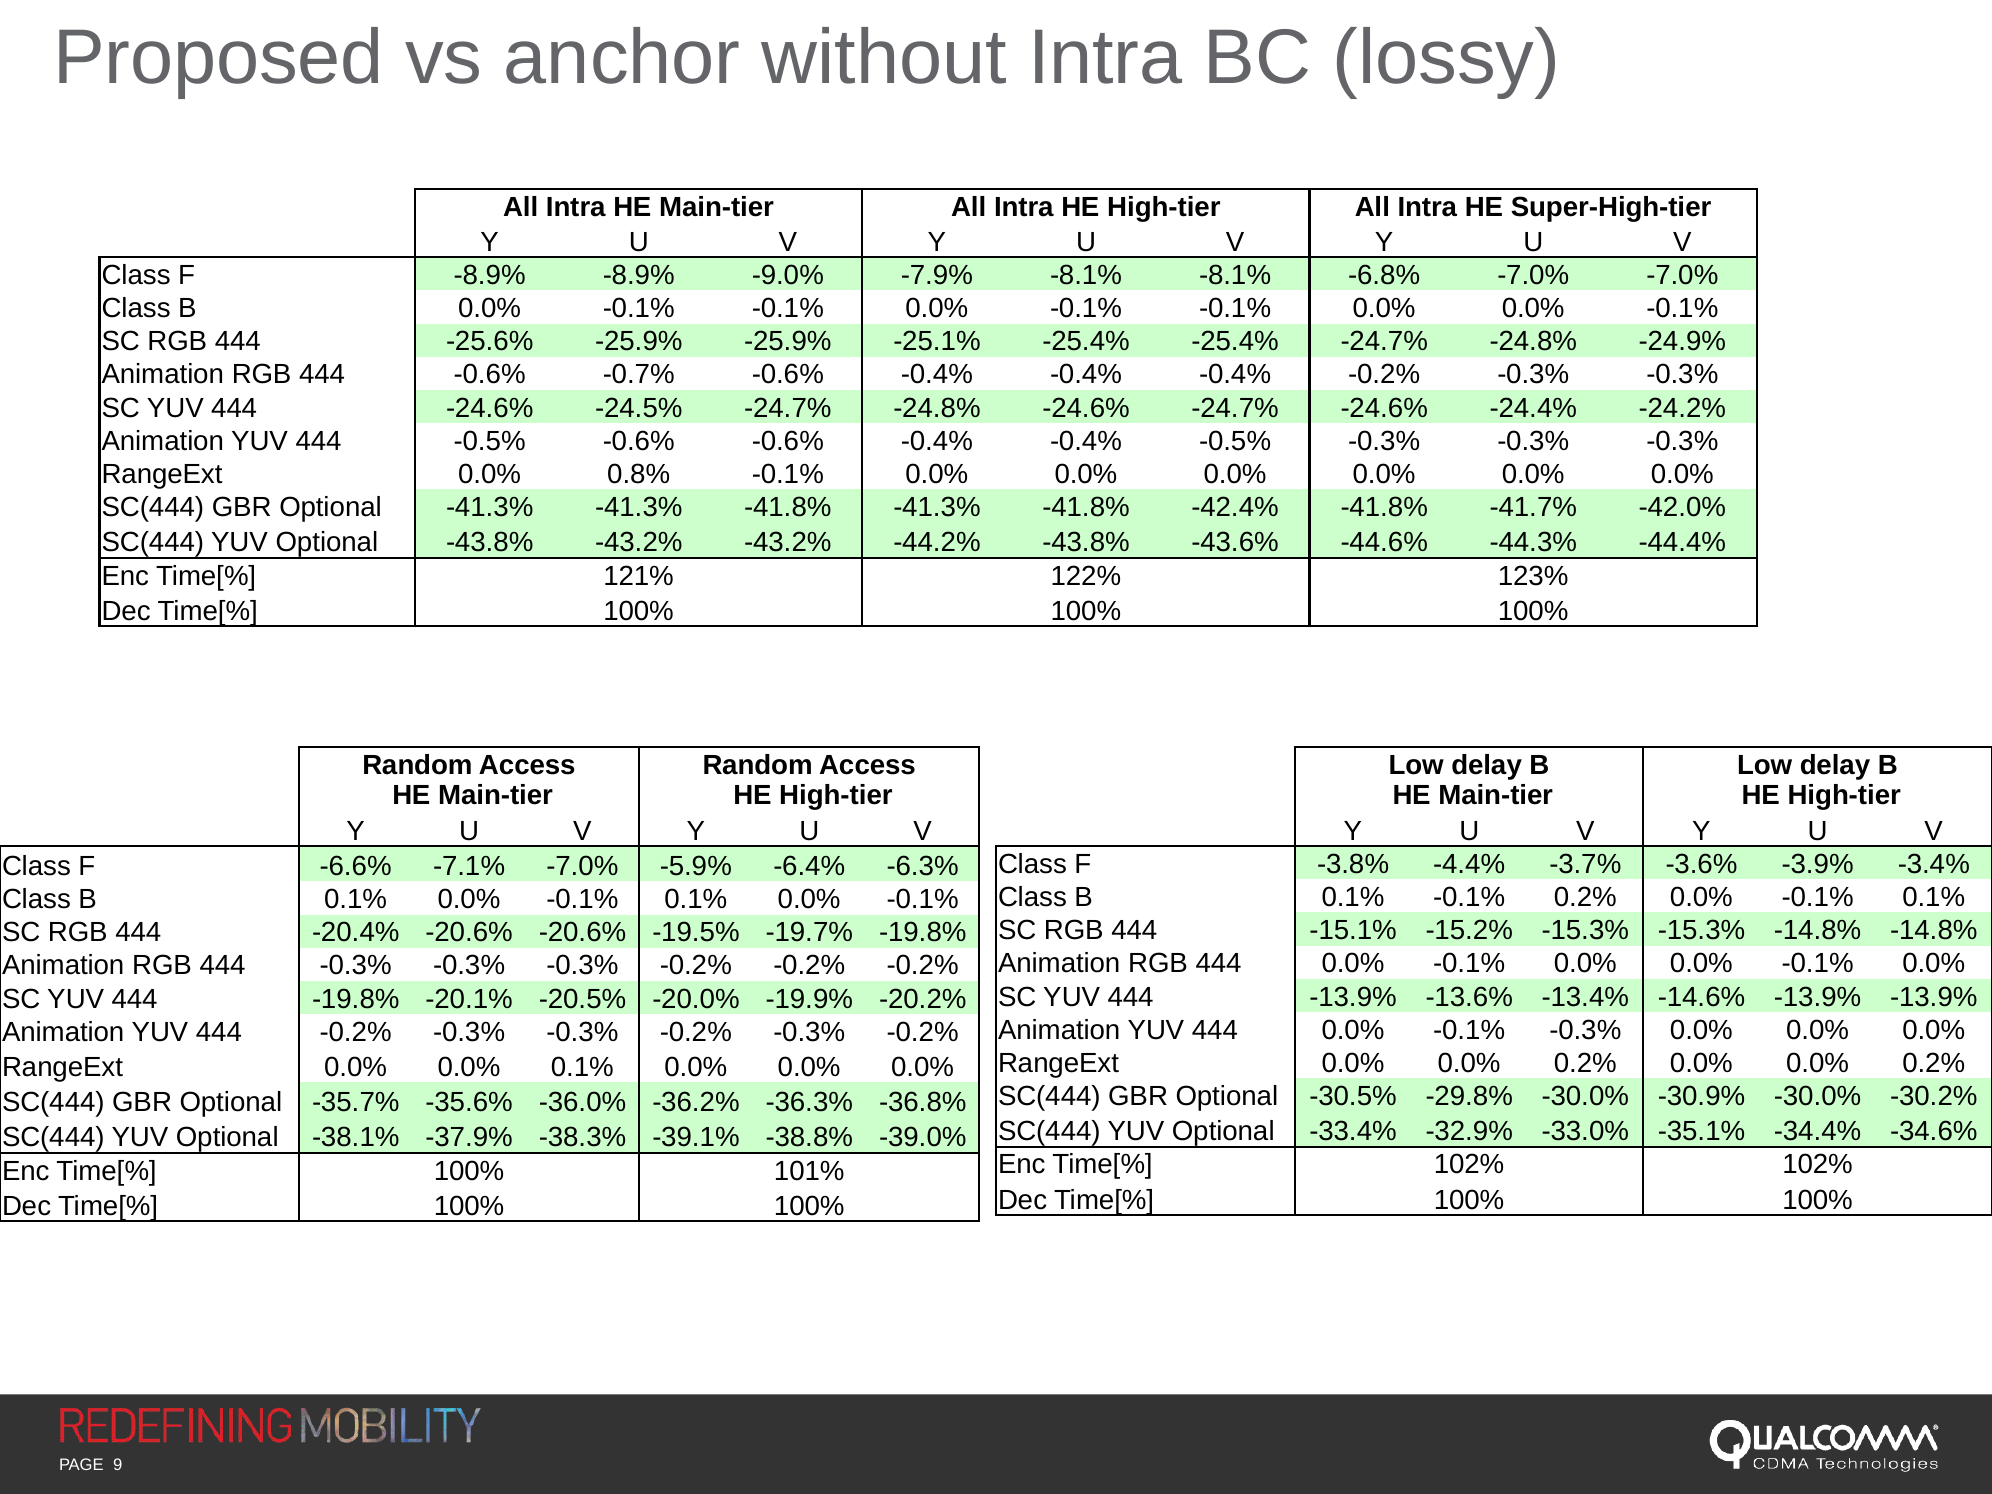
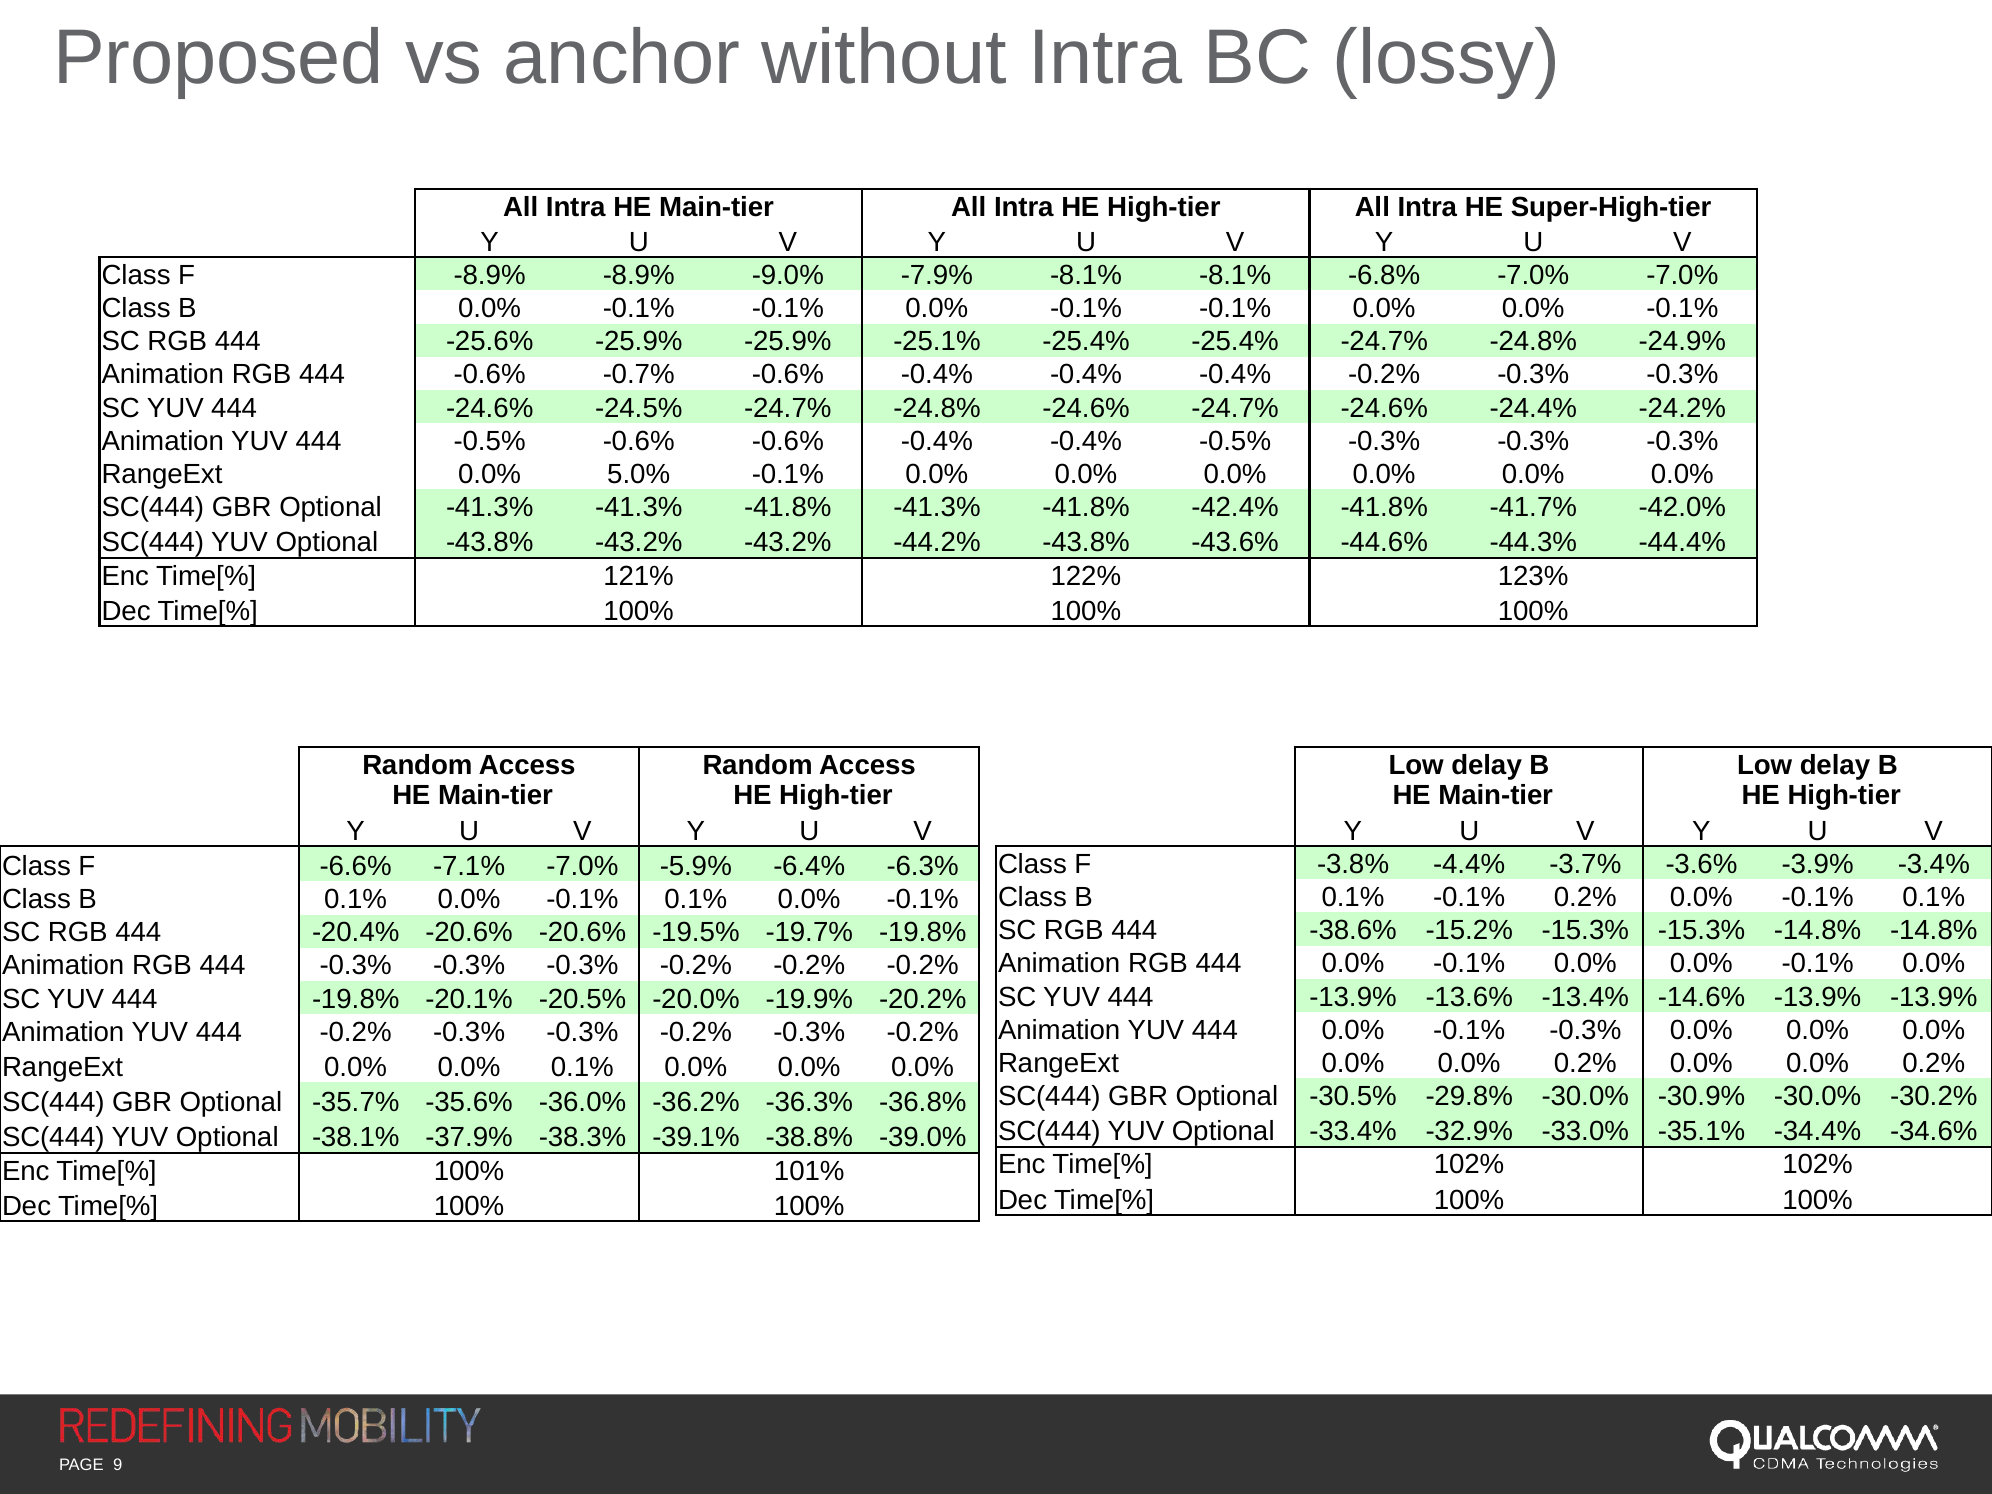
0.8%: 0.8% -> 5.0% (639, 474)
-15.1%: -15.1% -> -38.6% (1353, 931)
